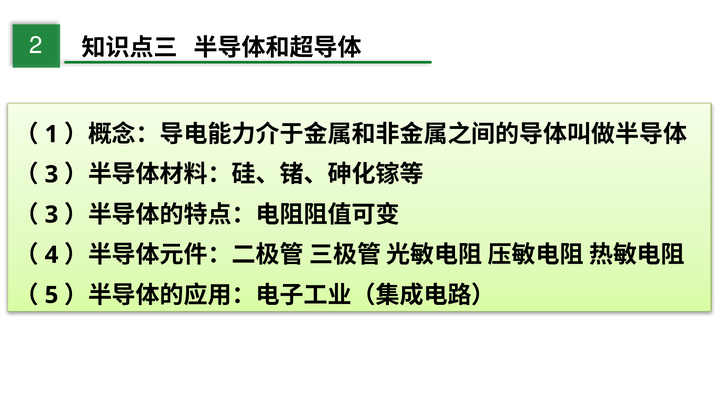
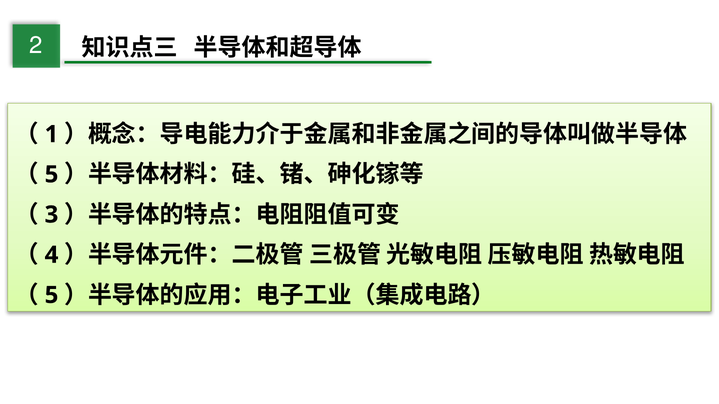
3: 3 -> 5 (51, 175)
